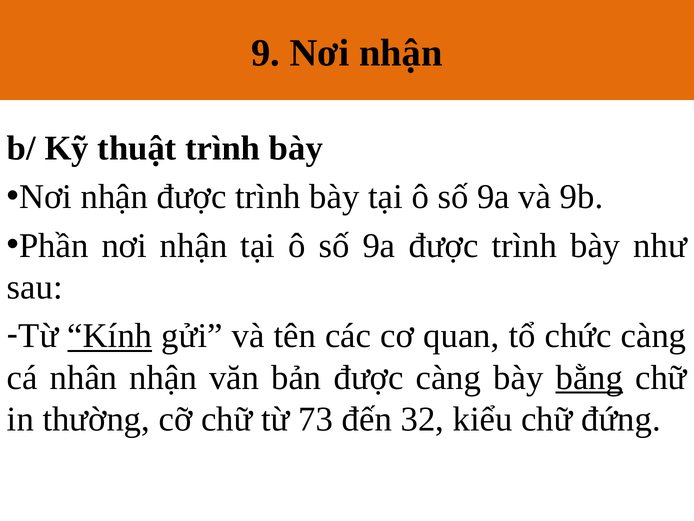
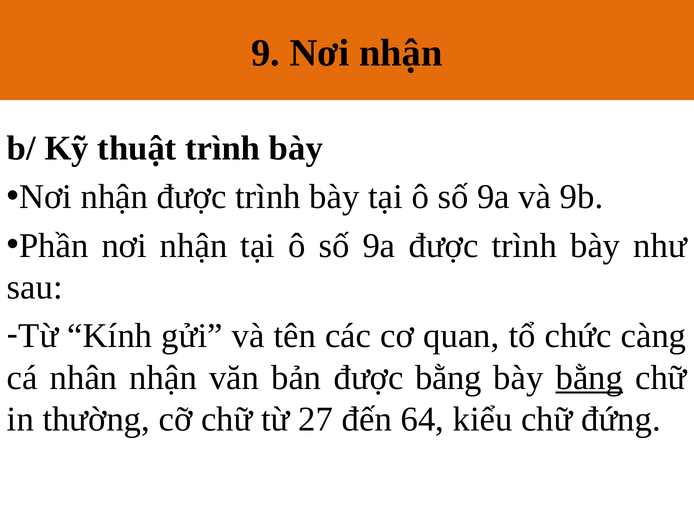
Kính underline: present -> none (110, 336)
được càng: càng -> bằng (449, 377)
73: 73 -> 27 (316, 419)
32: 32 -> 64 (422, 419)
